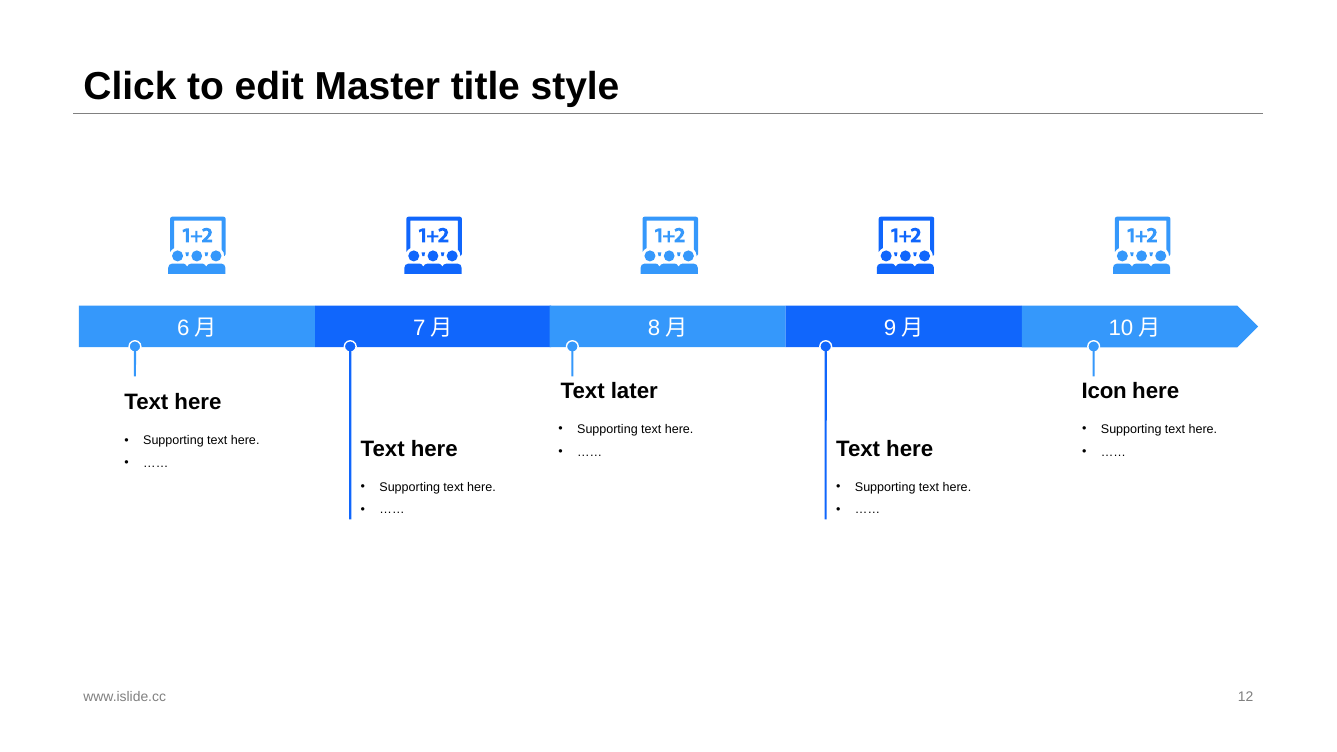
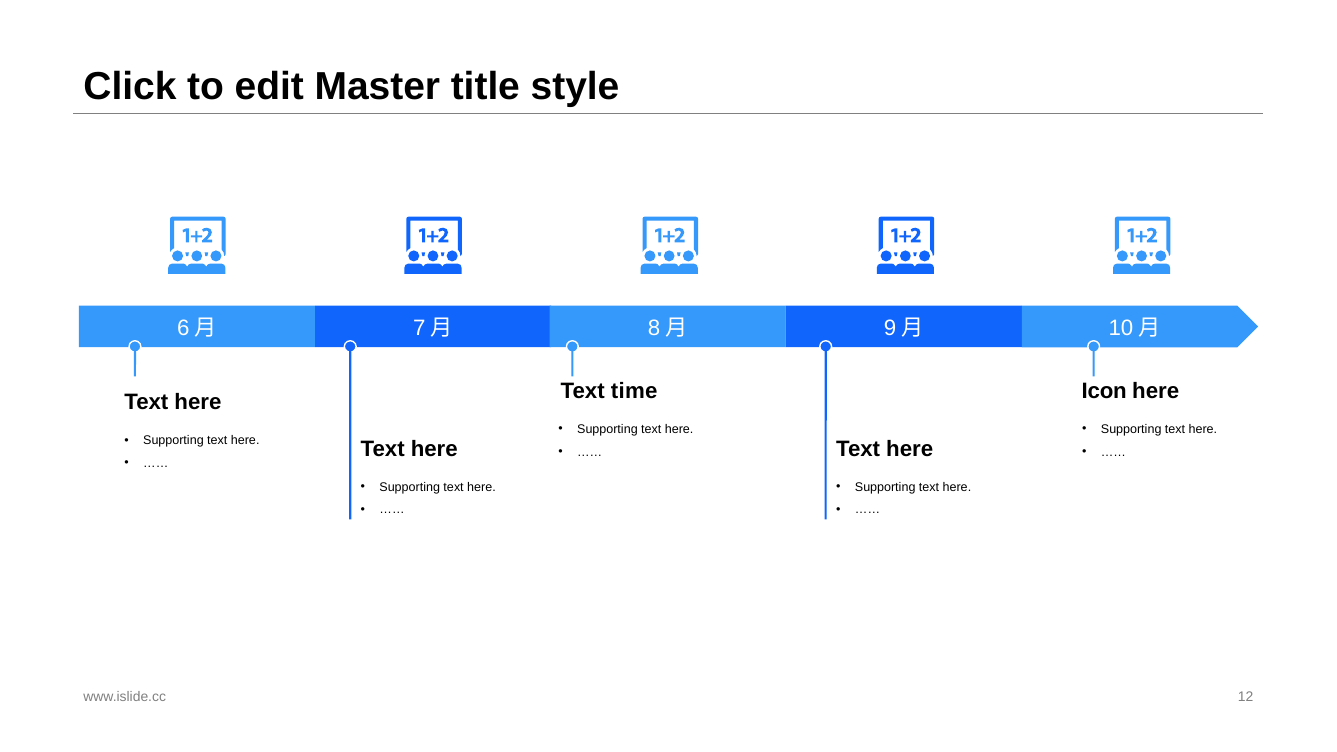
later: later -> time (634, 391)
